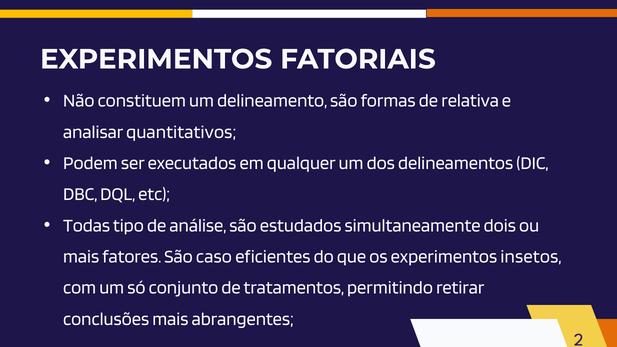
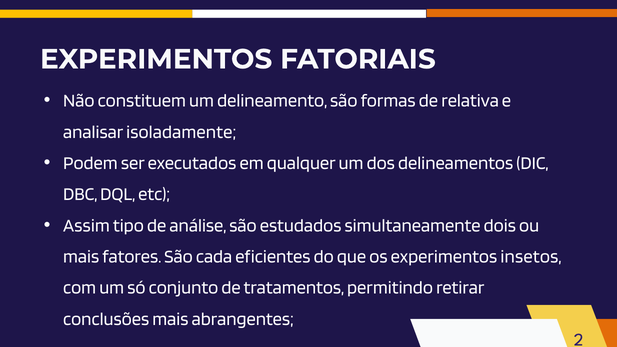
quantitativos: quantitativos -> isoladamente (181, 132)
Todas: Todas -> Assim (86, 226)
caso: caso -> cada (214, 257)
